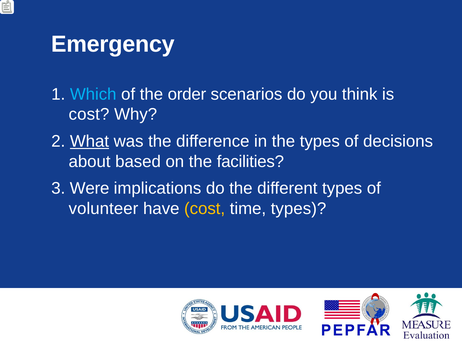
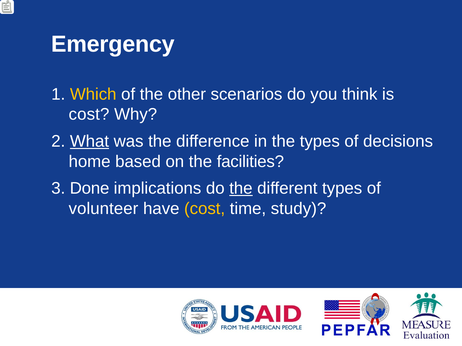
Which colour: light blue -> yellow (93, 94)
order: order -> other (187, 94)
about: about -> home (90, 161)
Were: Were -> Done (90, 188)
the underline: none -> present (241, 188)
time types: types -> study (299, 208)
